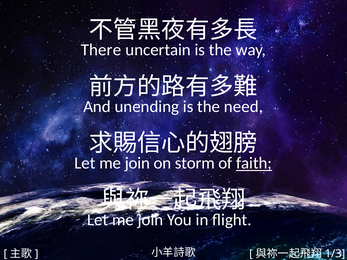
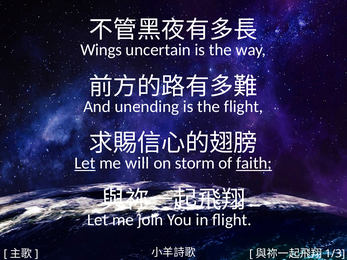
There: There -> Wings (101, 50)
the need: need -> flight (244, 107)
Let underline: none -> present (85, 163)
join: join -> will (137, 163)
